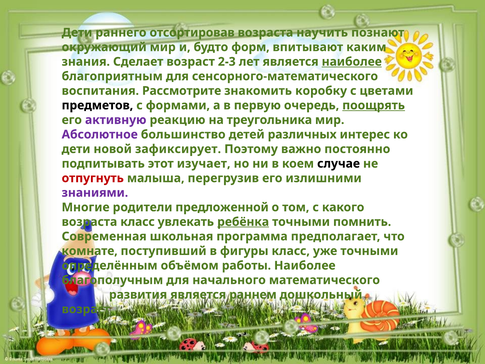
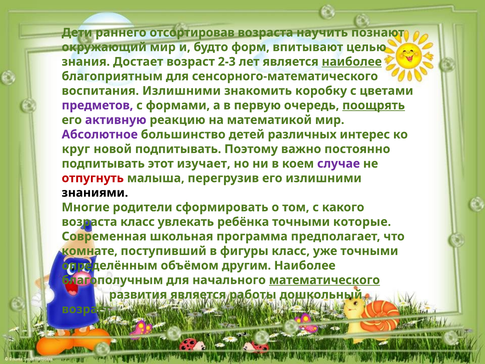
каким: каким -> целью (366, 47)
Сделает: Сделает -> Достает (138, 62)
воспитания Рассмотрите: Рассмотрите -> Излишними (182, 91)
предметов colour: black -> purple (97, 105)
треугольника: треугольника -> математикой (269, 120)
дети: дети -> круг (76, 149)
новой зафиксирует: зафиксирует -> подпитывать (178, 149)
случае colour: black -> purple (339, 163)
знаниями colour: purple -> black (95, 193)
предложенной: предложенной -> сформировать (222, 207)
ребёнка underline: present -> none (243, 222)
помнить: помнить -> которые (362, 222)
работы: работы -> другим (246, 265)
математического underline: none -> present (324, 280)
раннем: раннем -> работы (253, 294)
